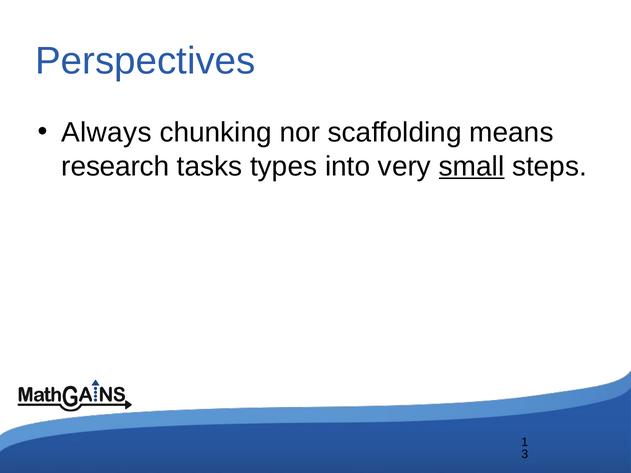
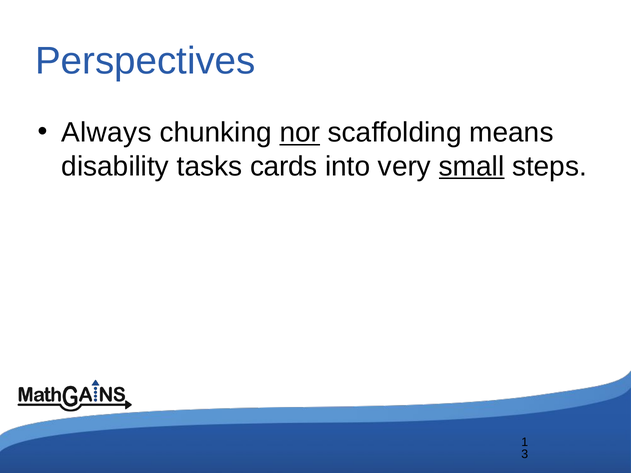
nor underline: none -> present (300, 133)
research: research -> disability (115, 166)
types: types -> cards (284, 166)
